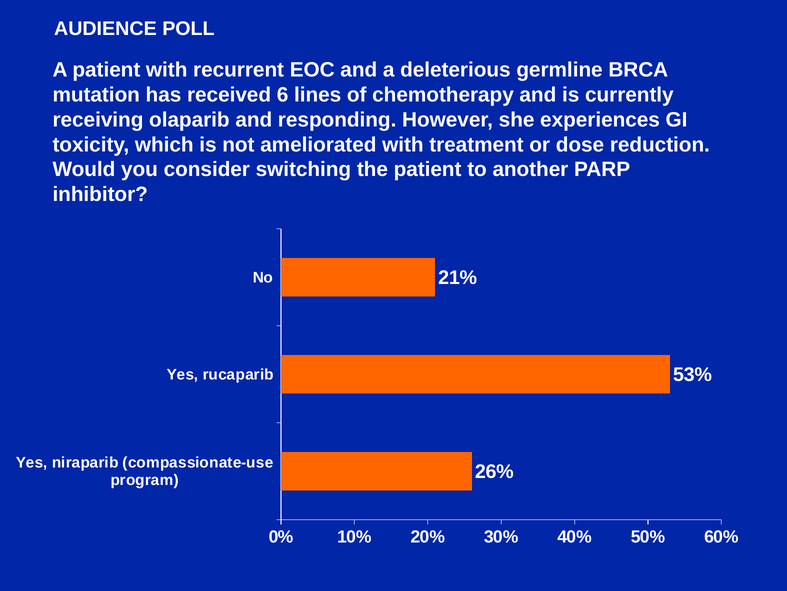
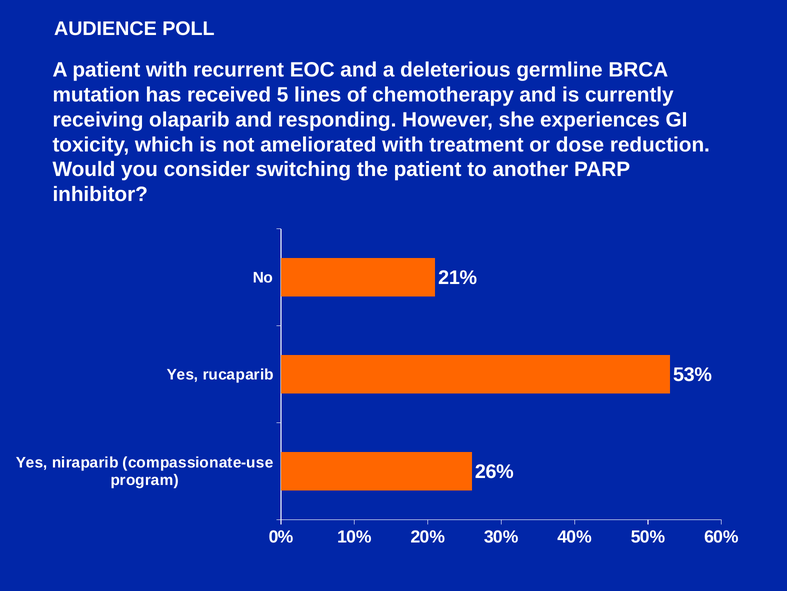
6: 6 -> 5 (283, 95)
